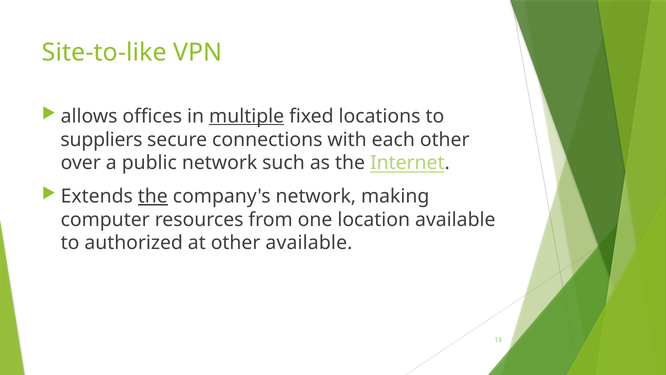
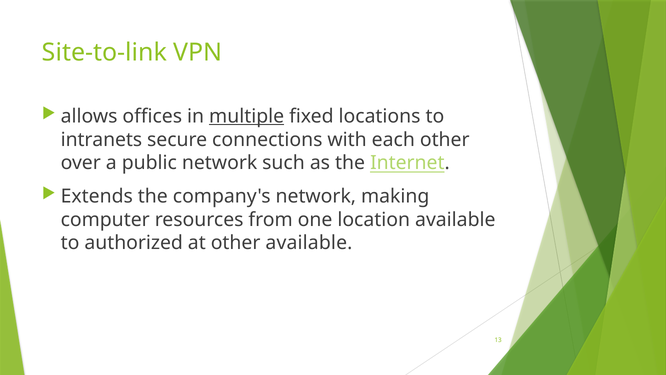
Site-to-like: Site-to-like -> Site-to-link (104, 53)
suppliers: suppliers -> intranets (101, 139)
the underline: present -> none (153, 196)
